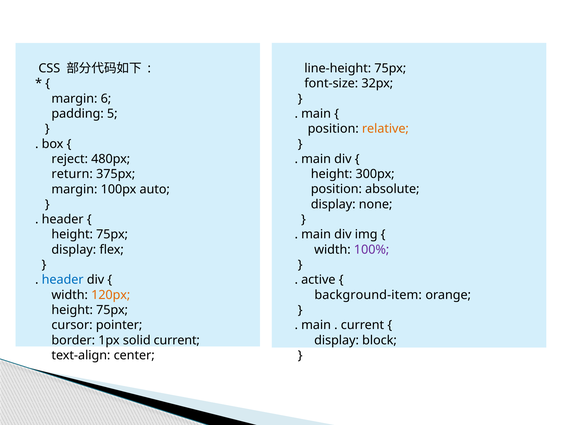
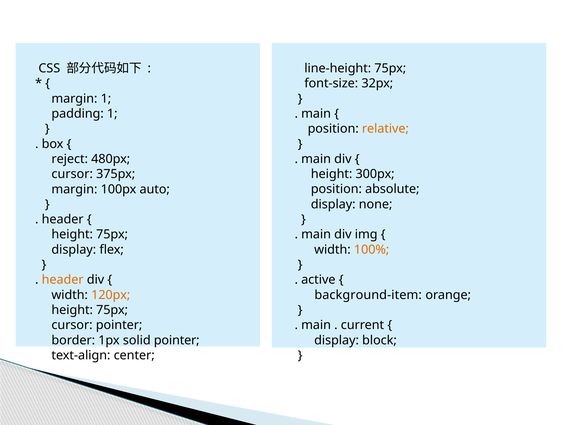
margin 6: 6 -> 1 (106, 99)
padding 5: 5 -> 1 (112, 114)
return: return -> cursor (72, 174)
100% colour: purple -> orange (372, 250)
header colour: blue -> orange (63, 280)
solid current: current -> pointer (177, 340)
